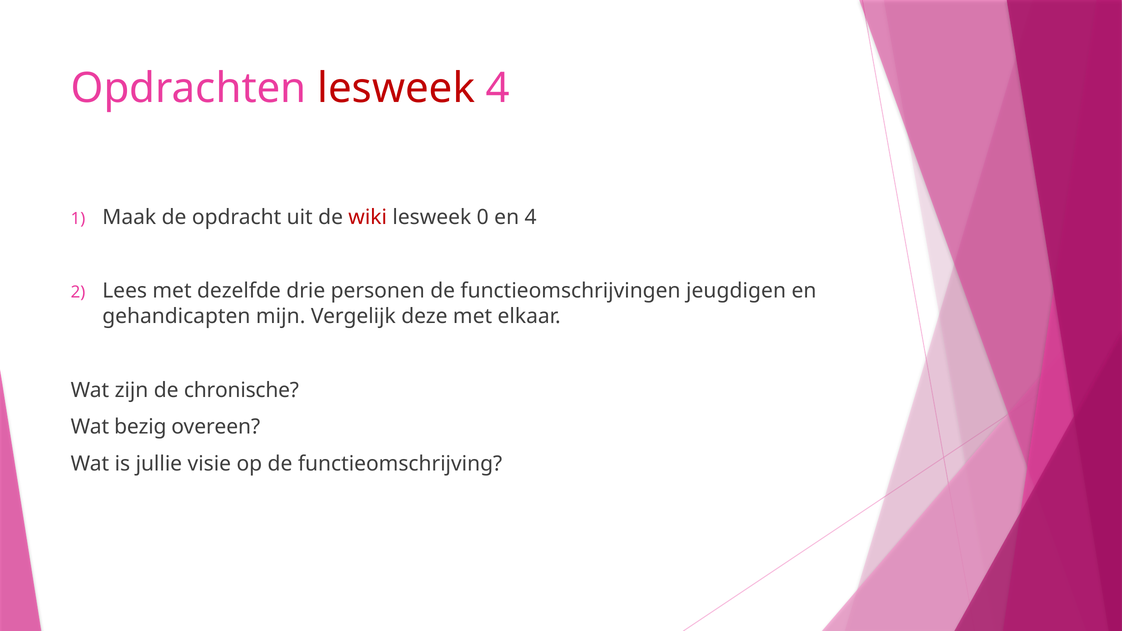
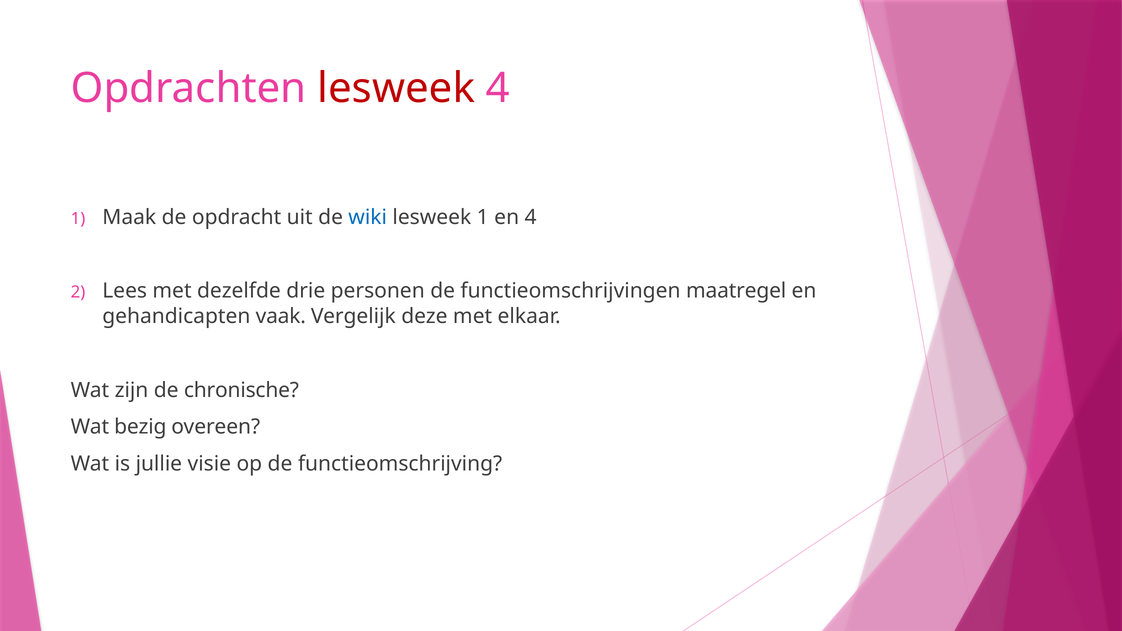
wiki colour: red -> blue (368, 217)
lesweek 0: 0 -> 1 (483, 217)
jeugdigen: jeugdigen -> maatregel (736, 291)
mijn: mijn -> vaak (281, 316)
